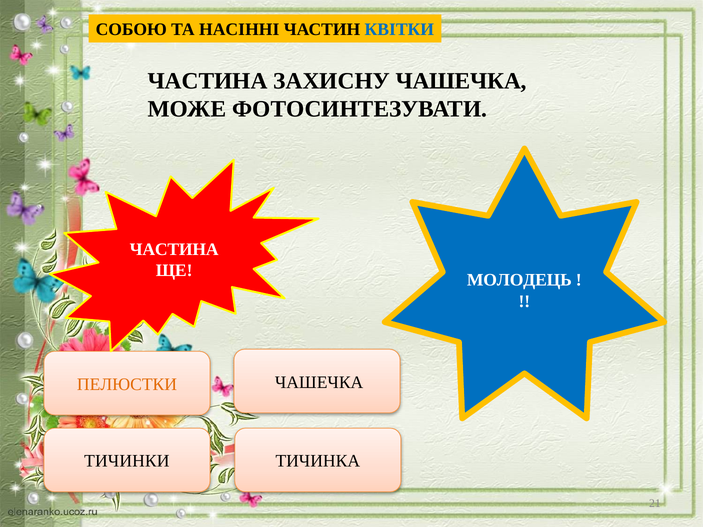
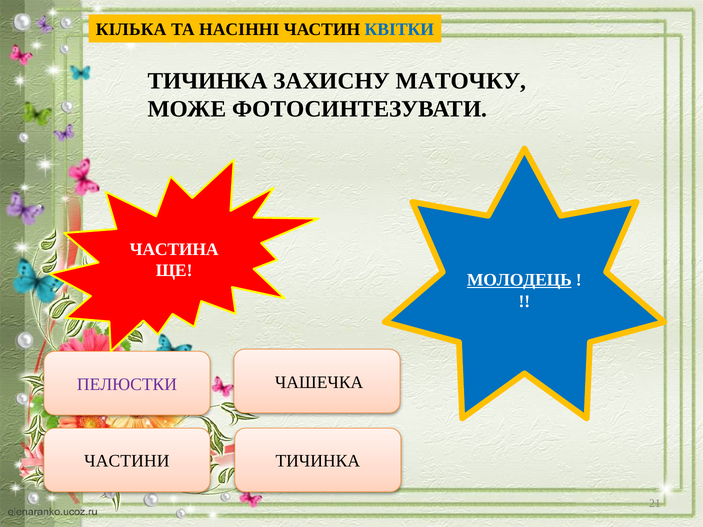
СОБОЮ: СОБОЮ -> КІЛЬКА (131, 30)
ЧАСТИНА: ЧАСТИНА -> ТИЧИНКА (208, 81)
ЗАХИСНУ ЧАШЕЧКА: ЧАШЕЧКА -> МАТОЧКУ (461, 81)
МОЛОДЕЦЬ underline: none -> present (519, 280)
ПЕЛЮСТКИ colour: orange -> purple (127, 385)
ТИЧИНКИ: ТИЧИНКИ -> ЧАСТИНИ (127, 461)
